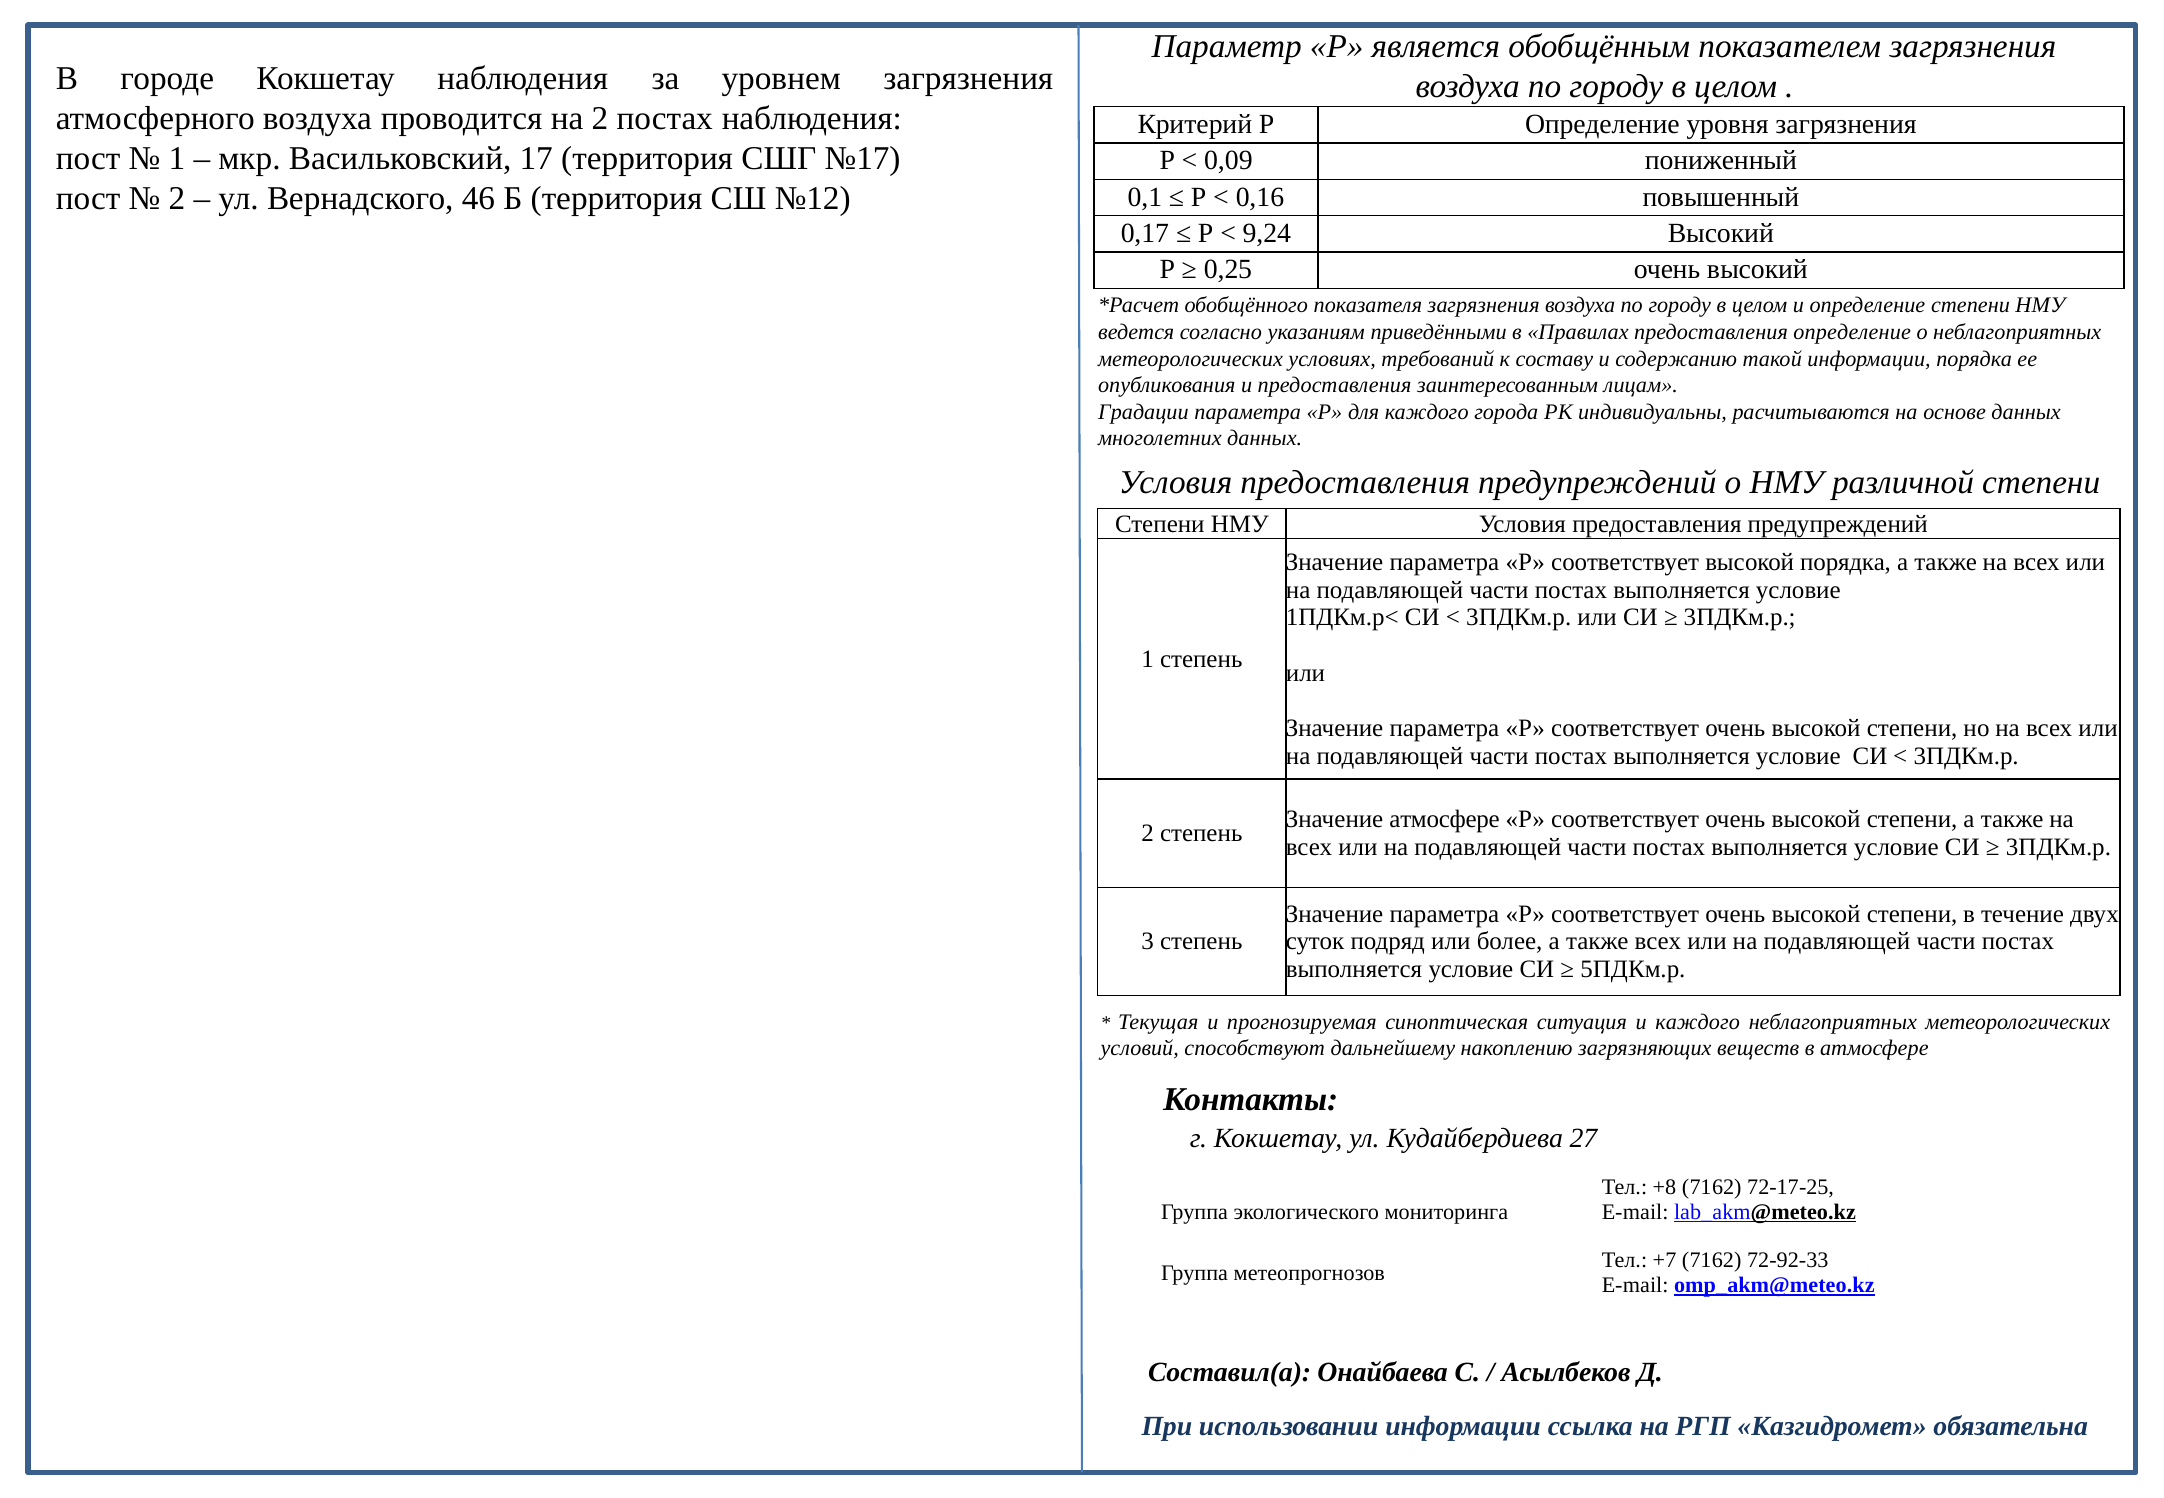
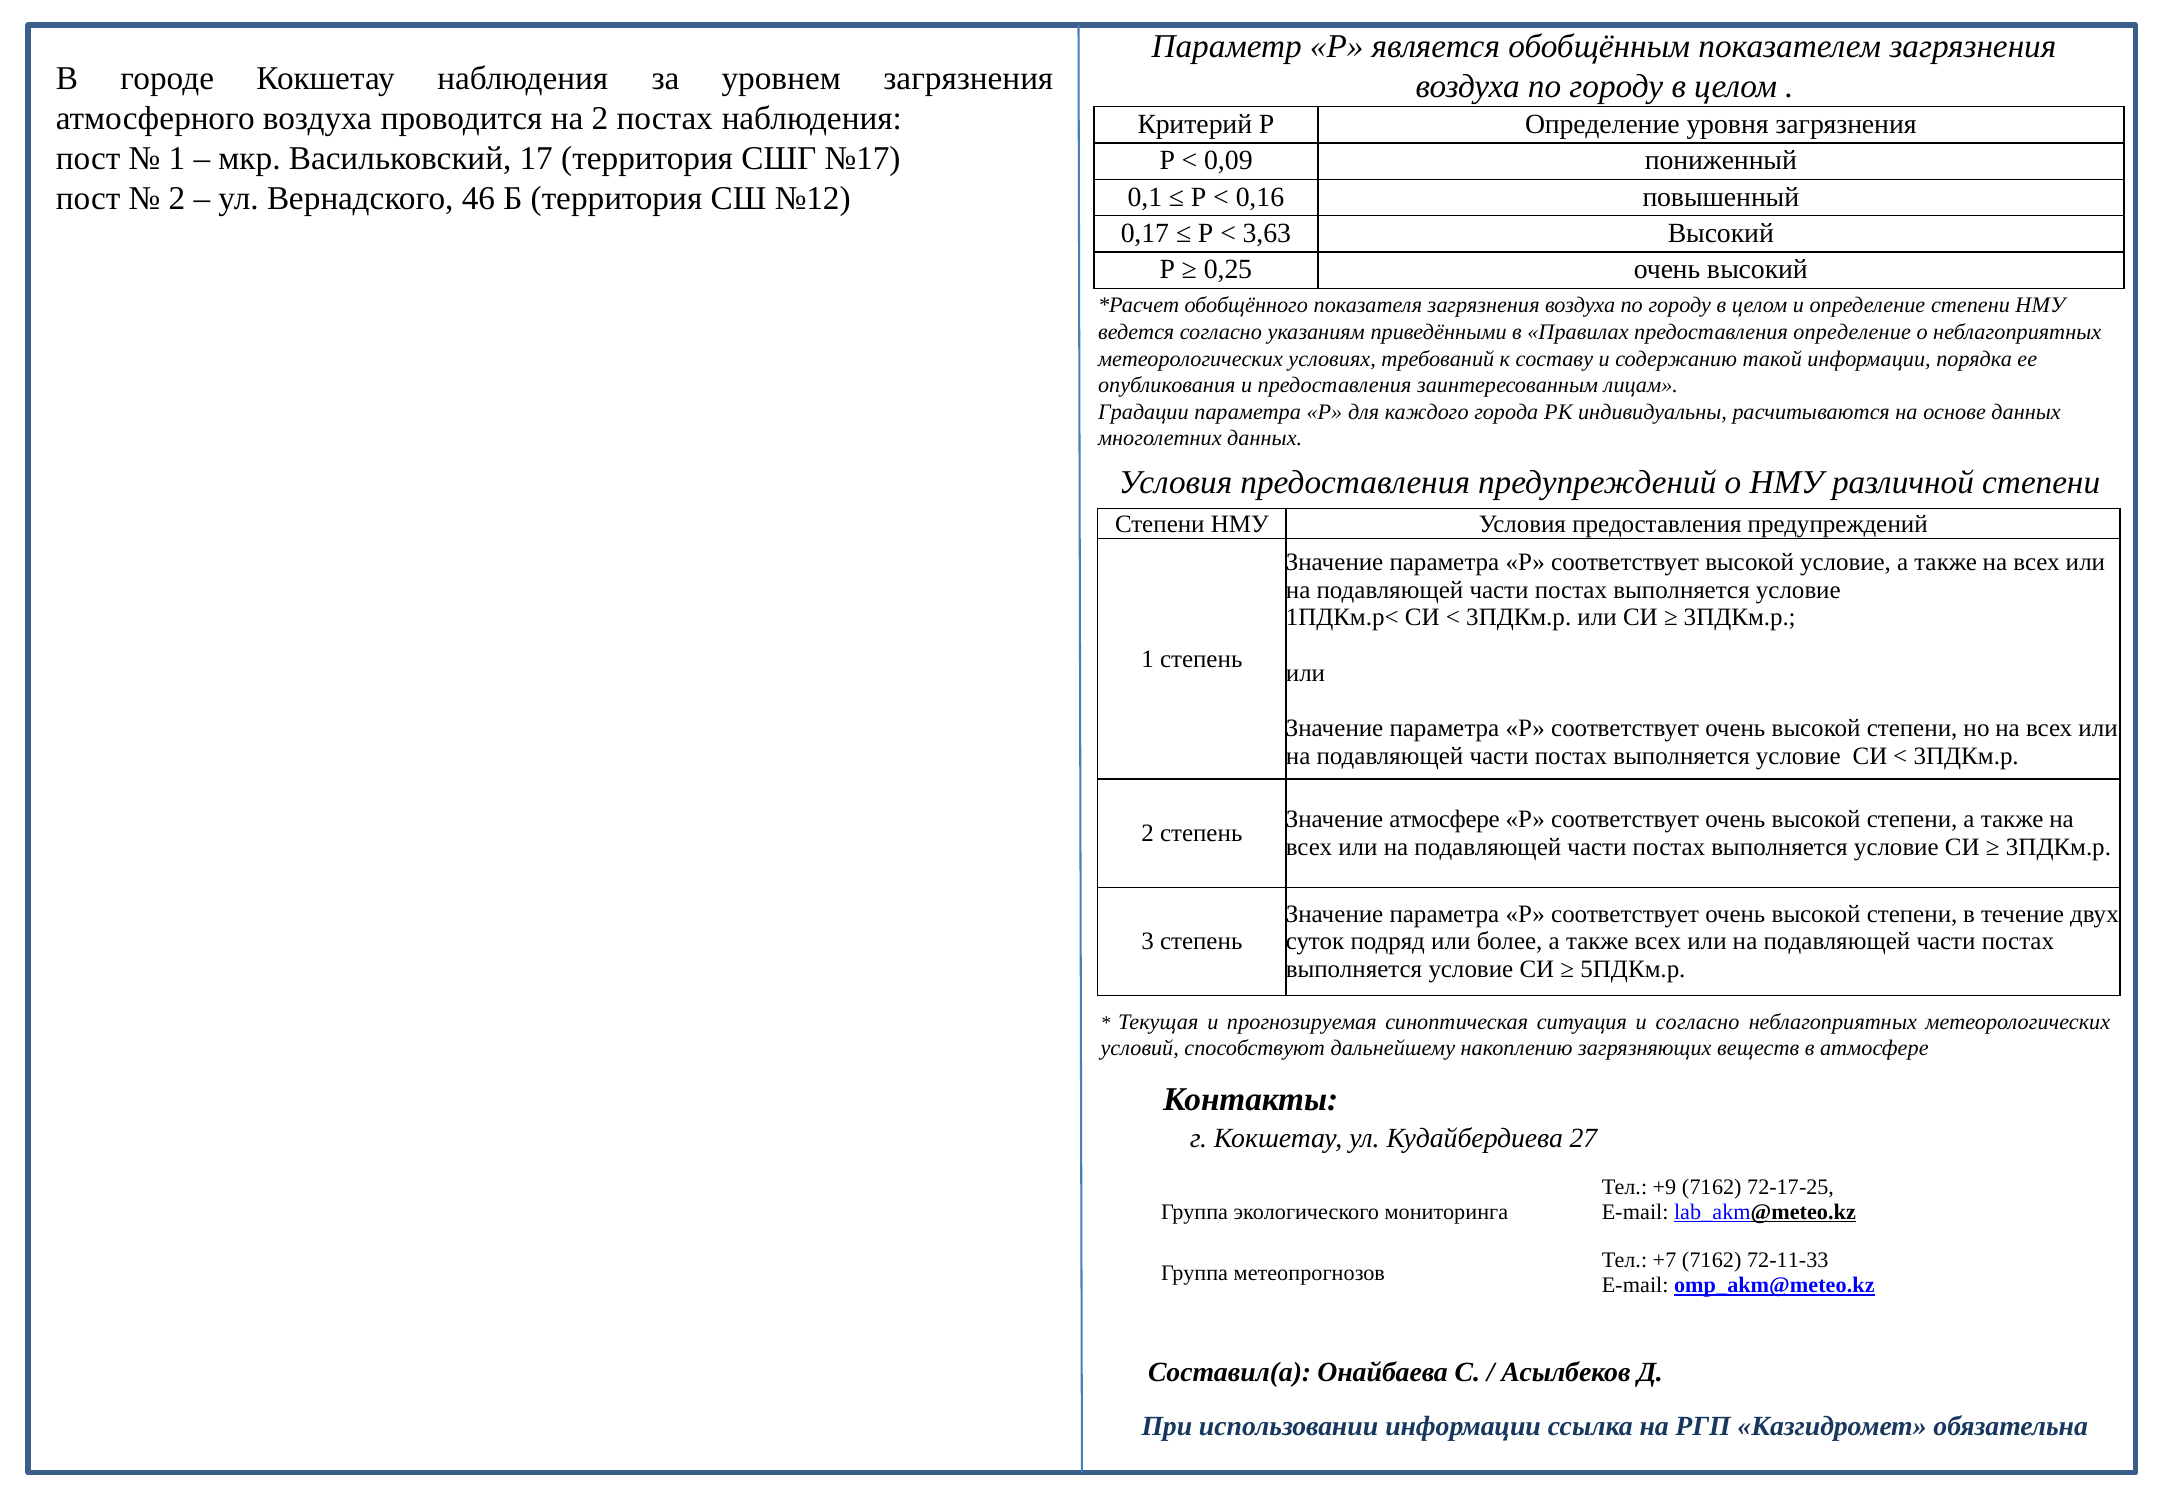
9,24: 9,24 -> 3,63 (1267, 233)
высокой порядка: порядка -> условие (1846, 562)
и каждого: каждого -> согласно (1698, 1022)
+8: +8 -> +9 (1665, 1187)
72-92-33: 72-92-33 -> 72-11-33 (1788, 1261)
